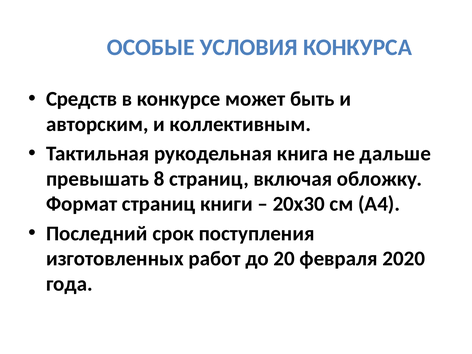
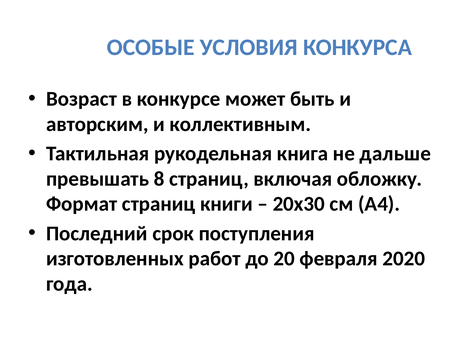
Средств: Средств -> Возраст (81, 99)
